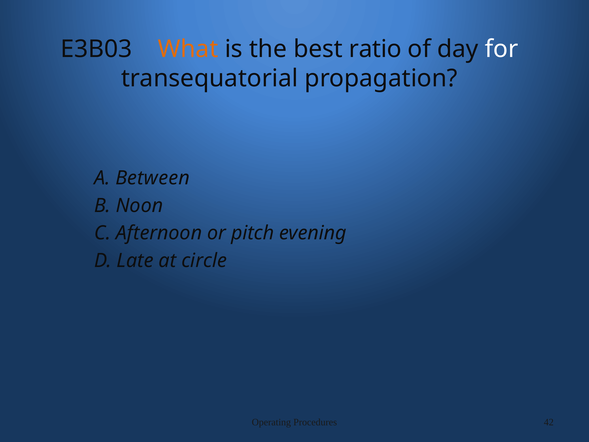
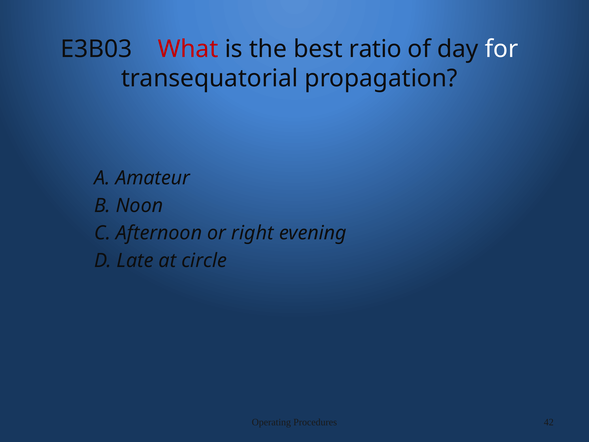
What colour: orange -> red (188, 49)
Between: Between -> Amateur (153, 178)
pitch: pitch -> right (252, 233)
